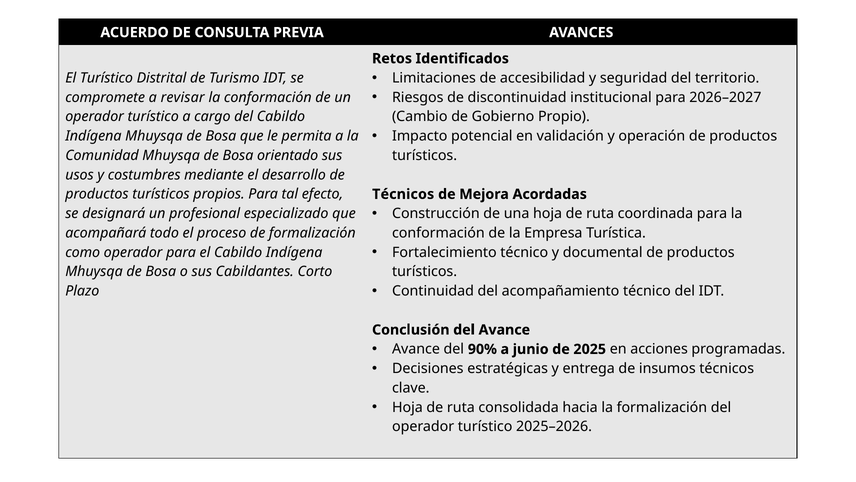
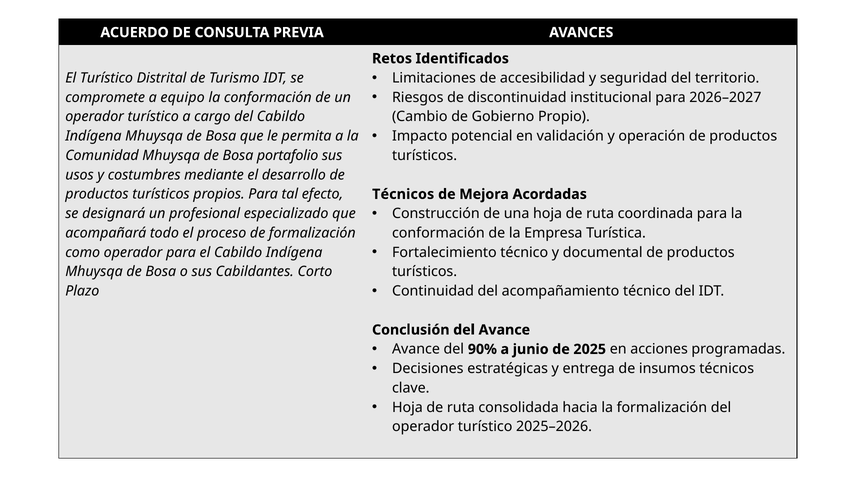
revisar: revisar -> equipo (183, 97)
orientado: orientado -> portafolio (288, 155)
